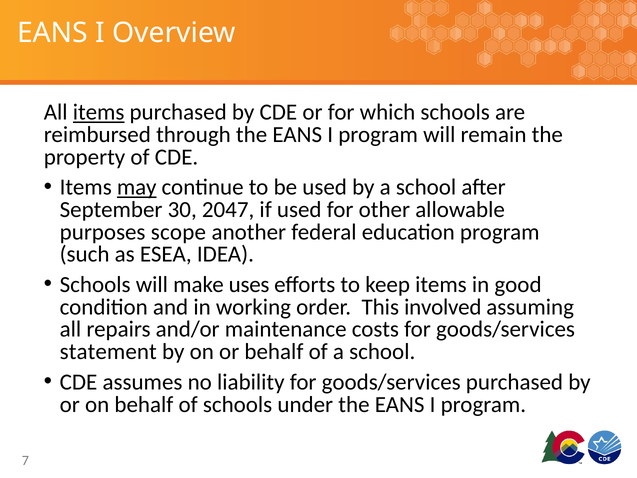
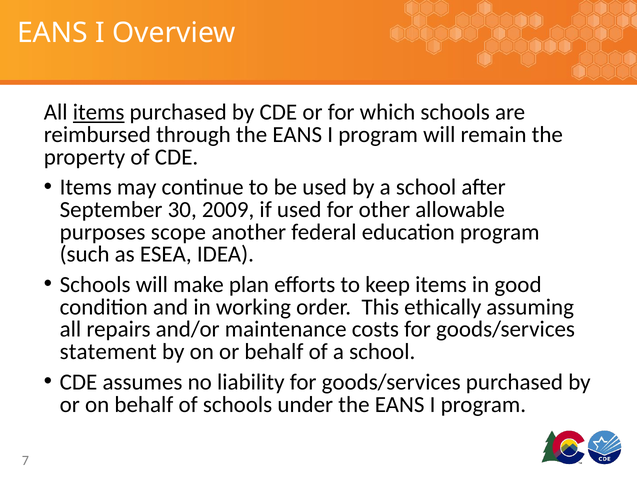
may underline: present -> none (137, 187)
2047: 2047 -> 2009 (228, 210)
uses: uses -> plan (249, 285)
involved: involved -> ethically (443, 307)
